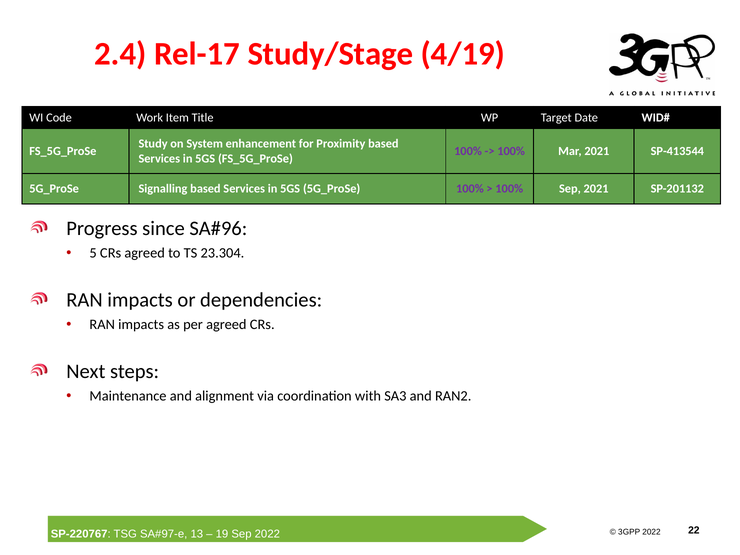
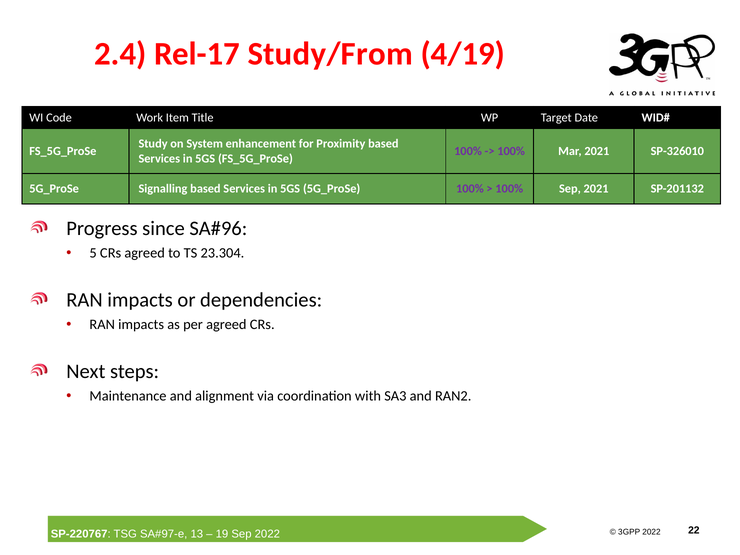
Study/Stage: Study/Stage -> Study/From (330, 54)
SP-413544: SP-413544 -> SP-326010 (677, 151)
